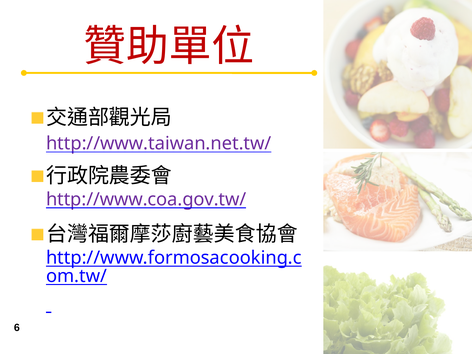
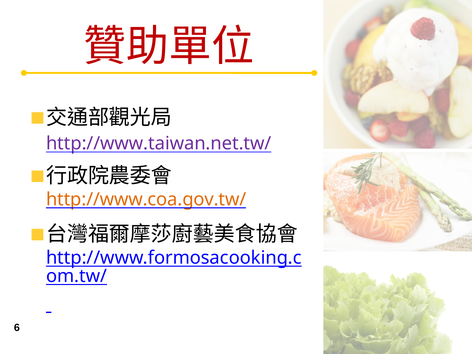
http://www.coa.gov.tw/ colour: purple -> orange (146, 199)
